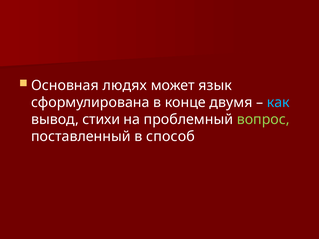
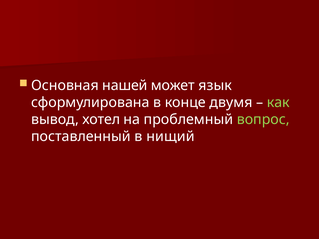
людях: людях -> нашей (125, 86)
как colour: light blue -> light green (278, 103)
стихи: стихи -> хотел (101, 120)
способ: способ -> нищий (170, 137)
